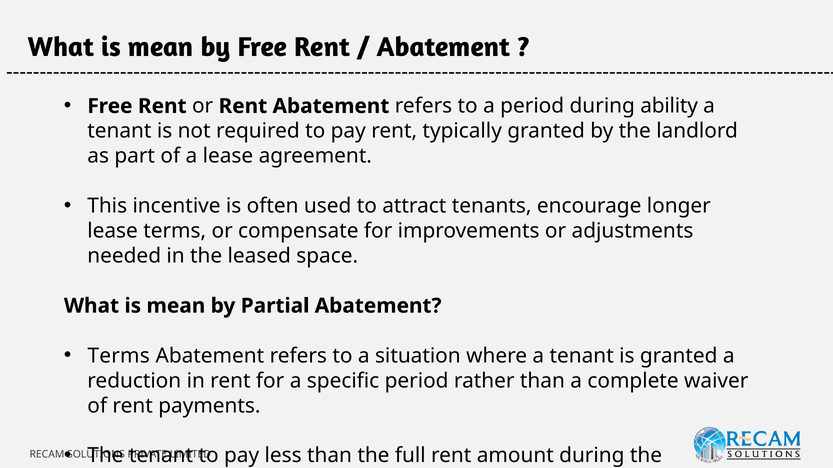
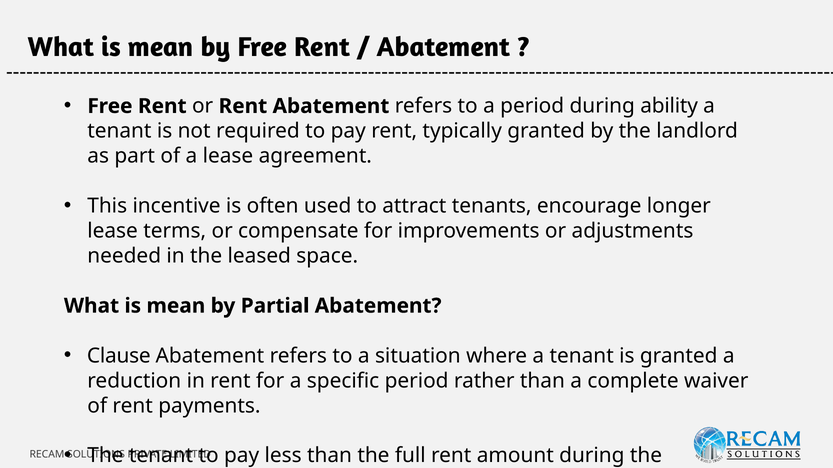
Terms: Terms -> Clause (119, 356)
